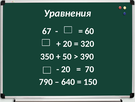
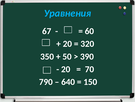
Уравнения colour: white -> light blue (68, 13)
